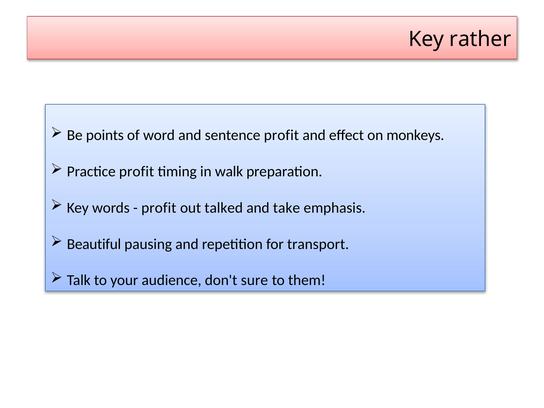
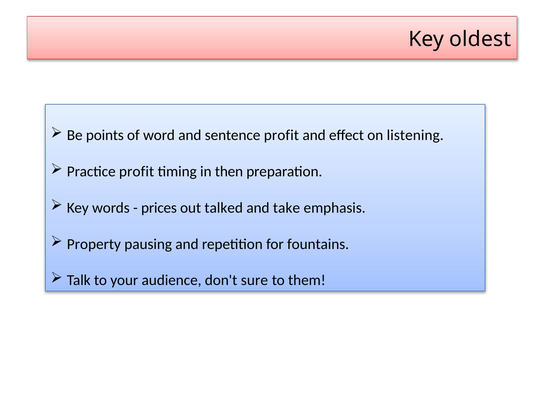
rather: rather -> oldest (480, 39)
monkeys: monkeys -> listening (415, 135)
walk: walk -> then (229, 171)
profit: profit -> prices (159, 208)
Beautiful: Beautiful -> Property (94, 244)
transport: transport -> fountains (318, 244)
